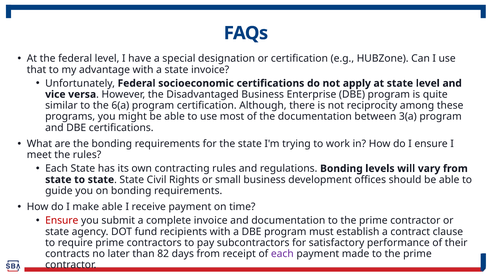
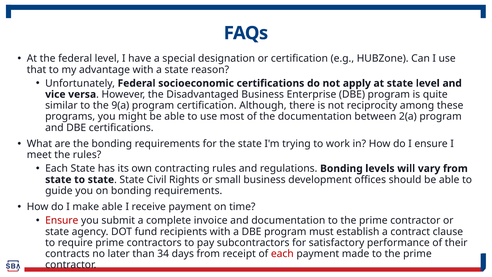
state invoice: invoice -> reason (210, 70)
6(a: 6(a -> 9(a (120, 105)
3(a: 3(a -> 2(a (408, 116)
82: 82 -> 34 (163, 254)
each colour: purple -> red (282, 254)
